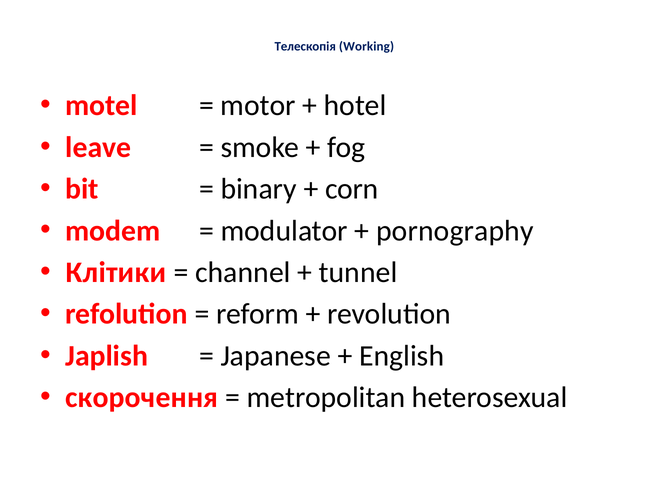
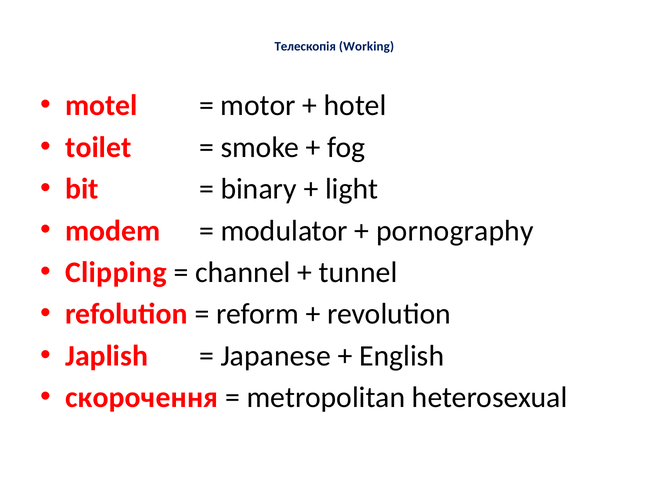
leave: leave -> toilet (98, 147)
corn: corn -> light (352, 189)
Клітики: Клітики -> Clipping (116, 272)
